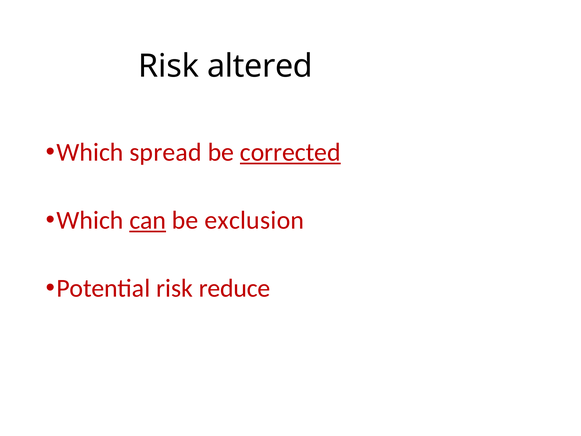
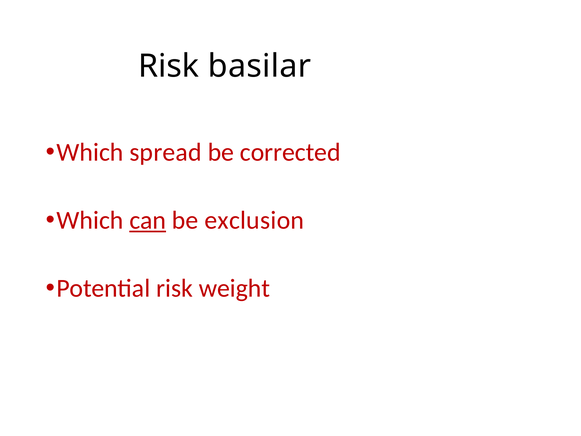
altered: altered -> basilar (260, 66)
corrected underline: present -> none (290, 152)
reduce: reduce -> weight (234, 288)
